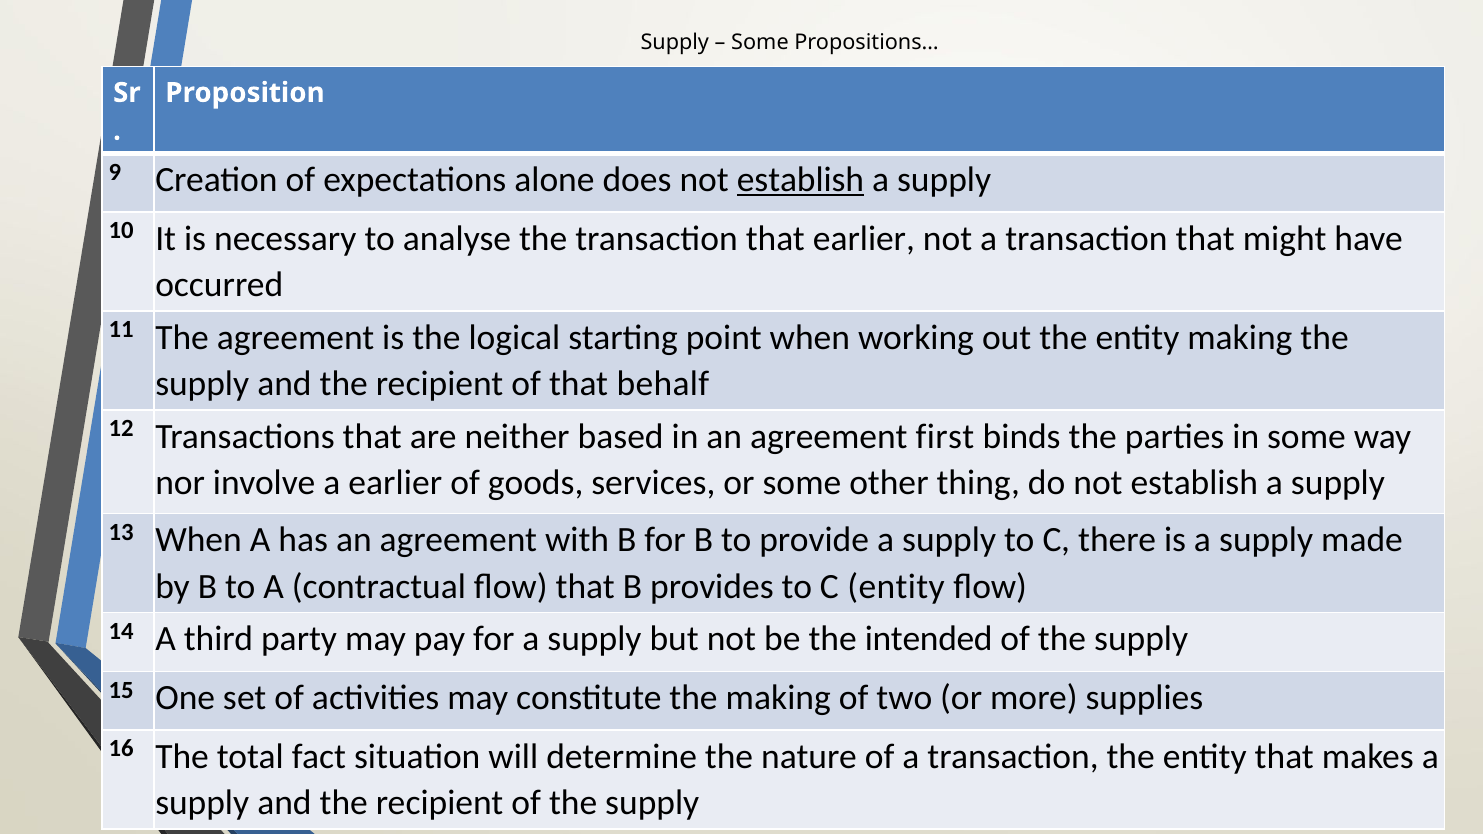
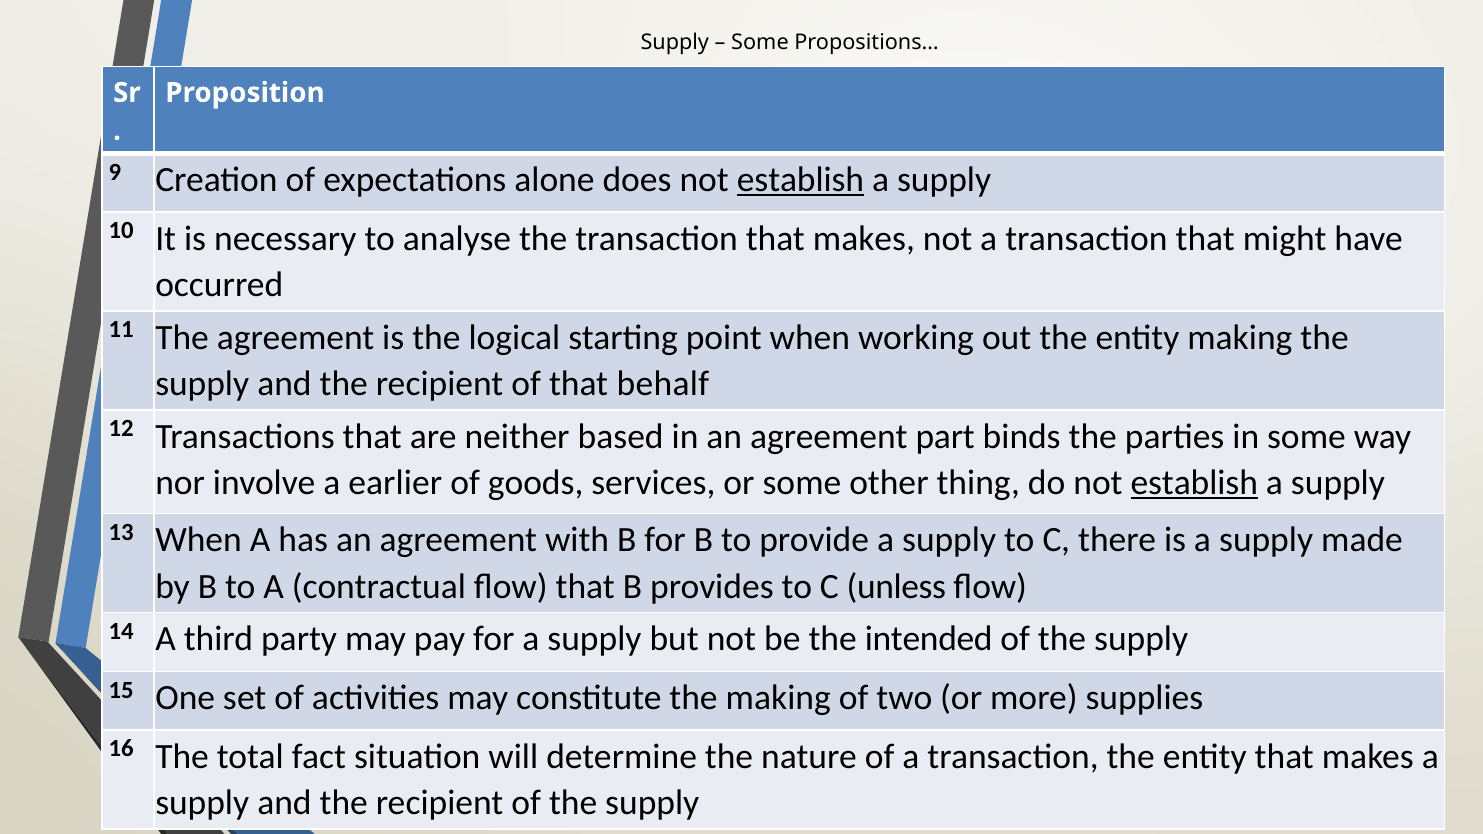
transaction that earlier: earlier -> makes (864, 239)
first: first -> part (945, 437)
establish underline: none -> present (1194, 483)
C entity: entity -> unless (896, 587)
